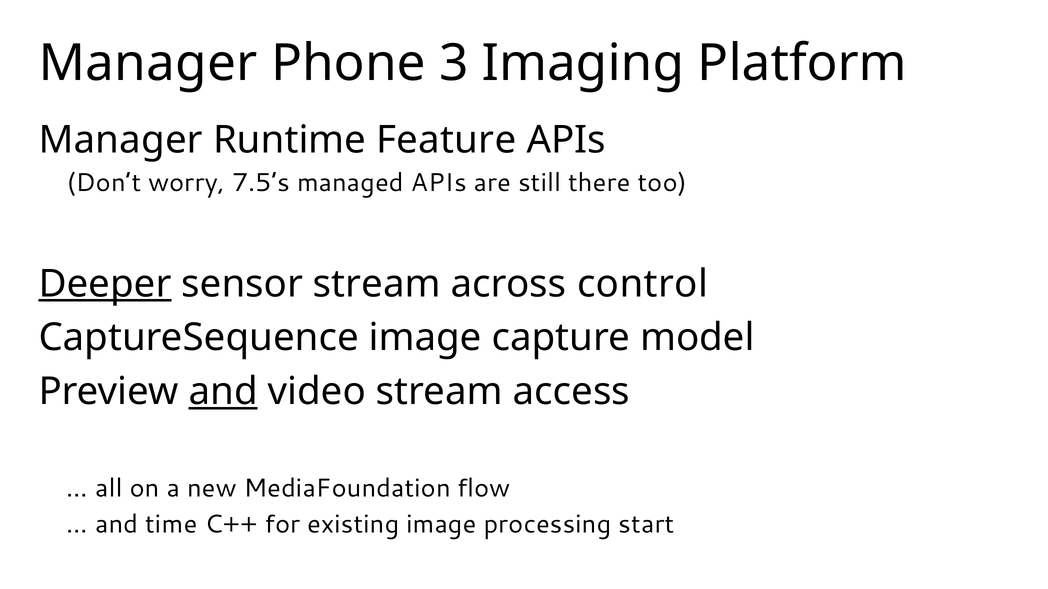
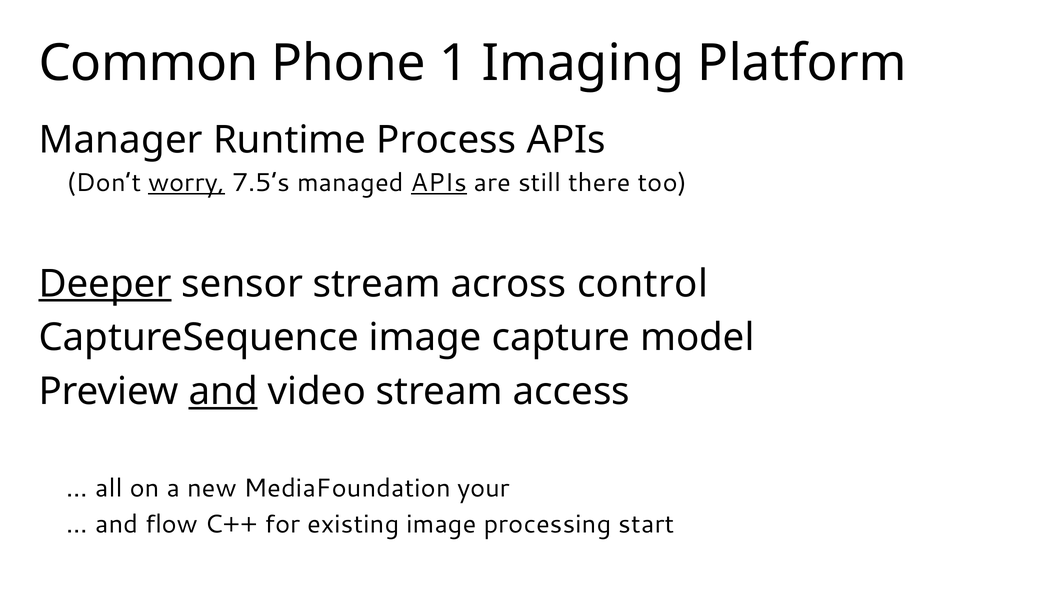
Manager: Manager -> Common (148, 63)
3: 3 -> 1 (454, 63)
Feature: Feature -> Process (446, 140)
worry underline: none -> present (187, 183)
APIs underline: none -> present (439, 183)
flow: flow -> your (484, 489)
time: time -> flow (171, 525)
